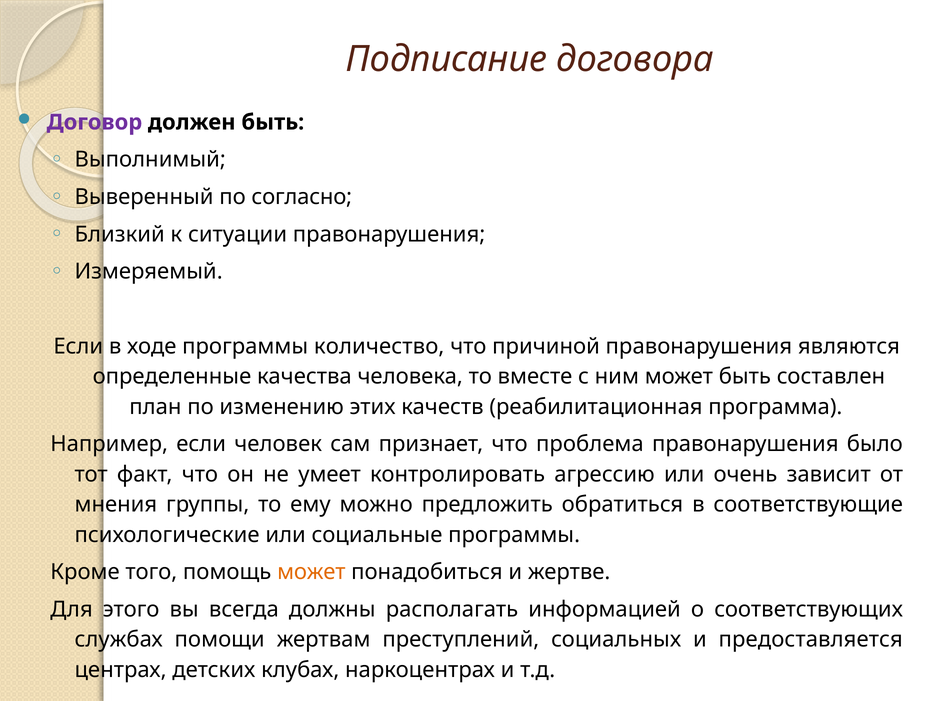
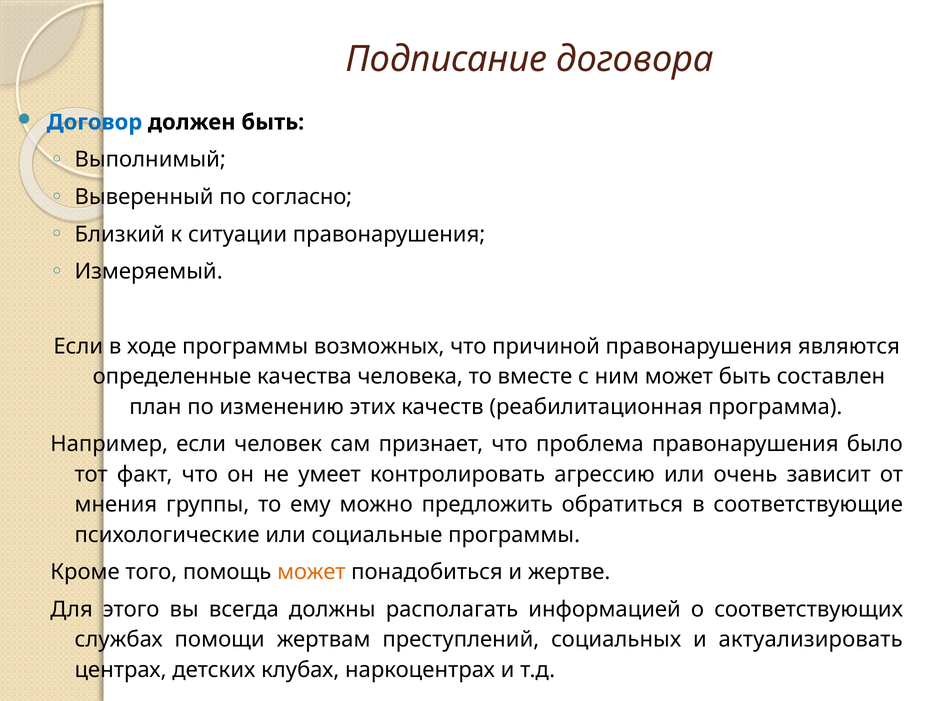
Договор colour: purple -> blue (94, 122)
количество: количество -> возможных (379, 346)
предоставляется: предоставляется -> актуализировать (811, 639)
